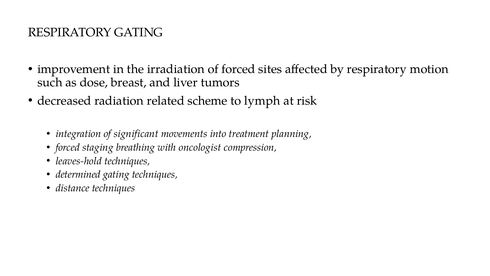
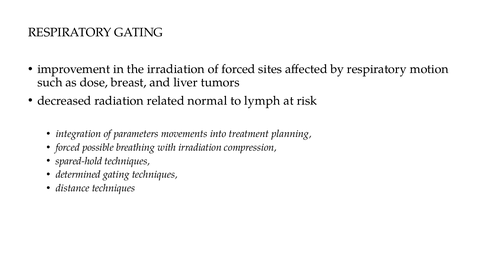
scheme: scheme -> normal (207, 101)
significant: significant -> parameters (136, 134)
staging: staging -> possible (98, 147)
with oncologist: oncologist -> irradiation (200, 147)
leaves-hold: leaves-hold -> spared-hold (79, 161)
